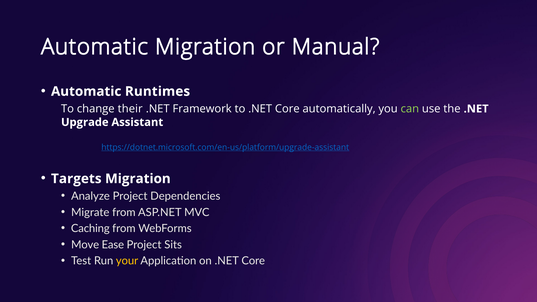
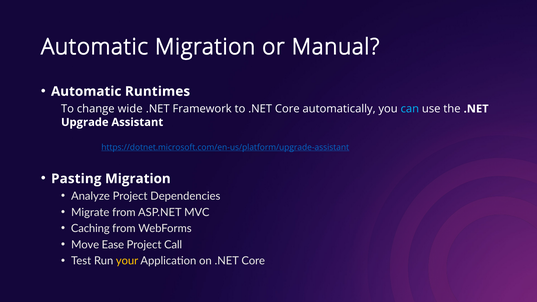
their: their -> wide (130, 109)
can colour: light green -> light blue (410, 109)
Targets: Targets -> Pasting (76, 179)
Sits: Sits -> Call (173, 245)
